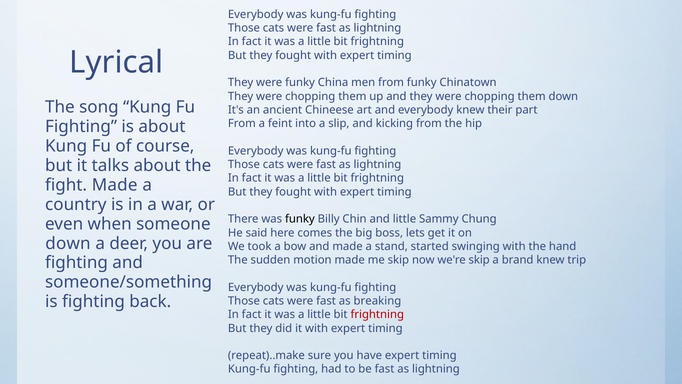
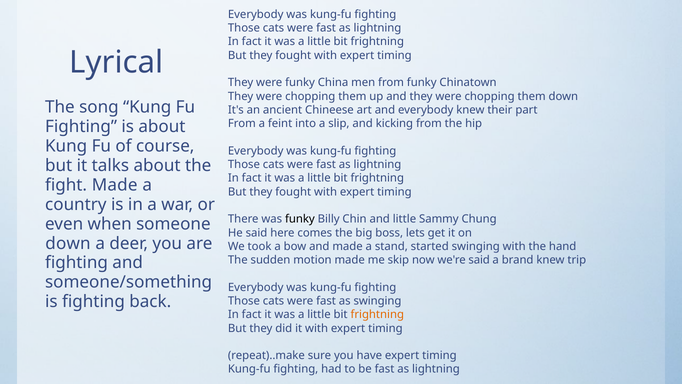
we're skip: skip -> said (479, 260)
as breaking: breaking -> swinging (377, 301)
frightning colour: red -> orange (377, 314)
